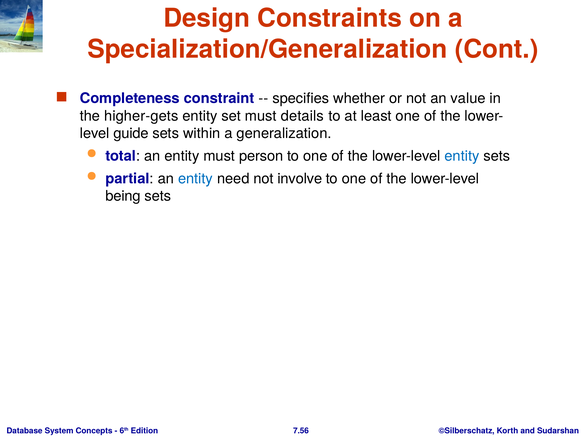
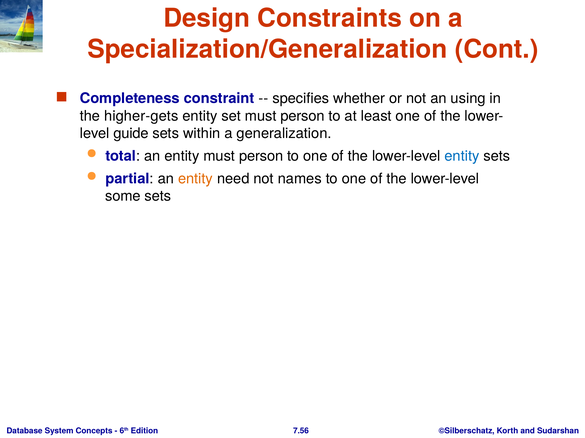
value: value -> using (468, 99)
set must details: details -> person (303, 116)
entity colour: blue -> orange (195, 179)
involve: involve -> names (300, 179)
being: being -> some (123, 197)
